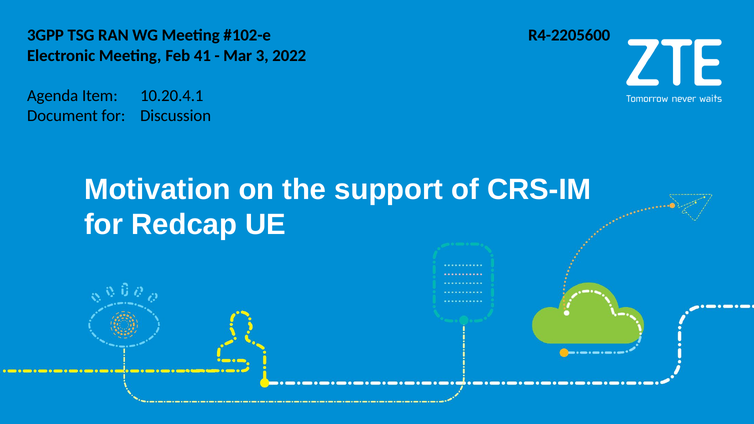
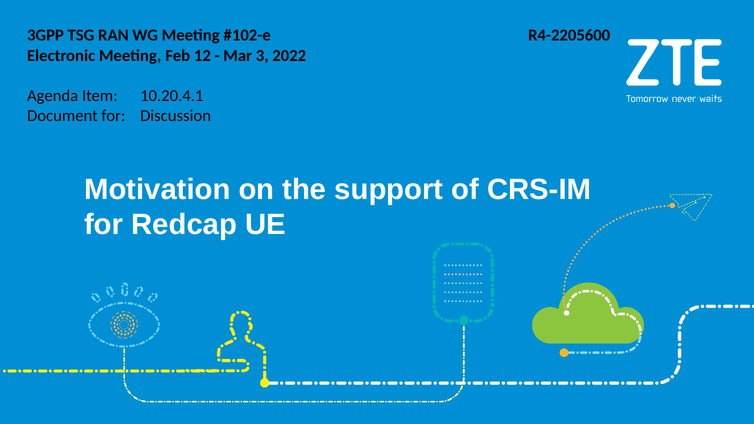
41: 41 -> 12 (202, 56)
